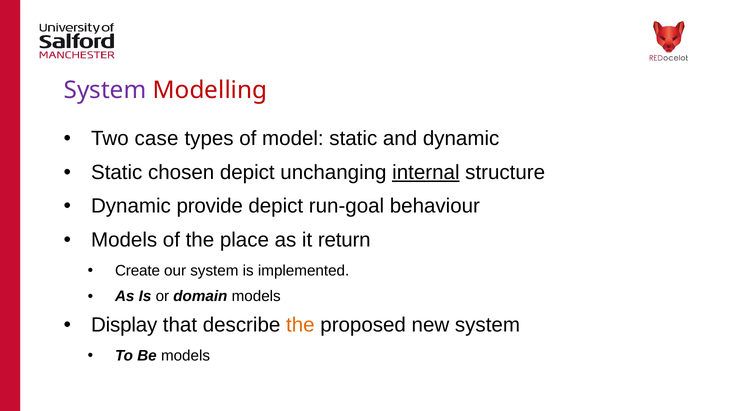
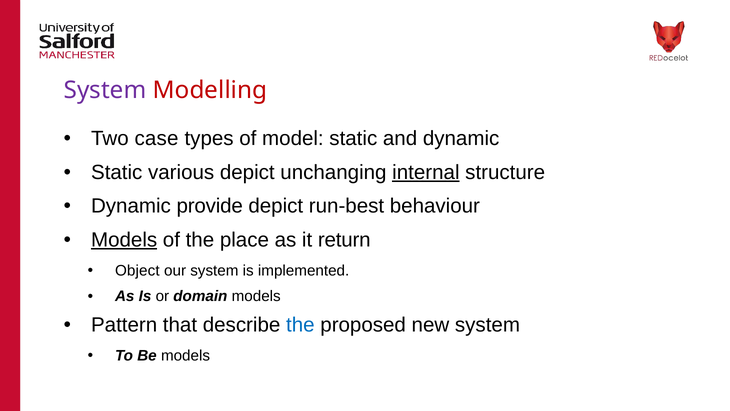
chosen: chosen -> various (181, 172)
run-goal: run-goal -> run-best (347, 206)
Models underline: none -> present (124, 240)
Create: Create -> Object (137, 270)
Display: Display -> Pattern (124, 325)
the colour: orange -> blue (300, 325)
